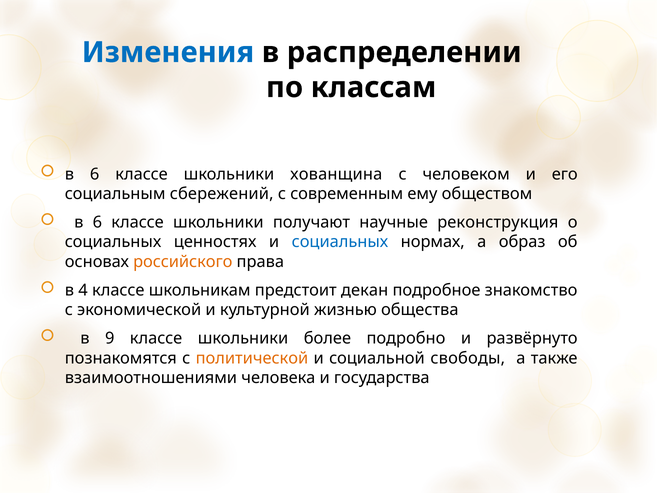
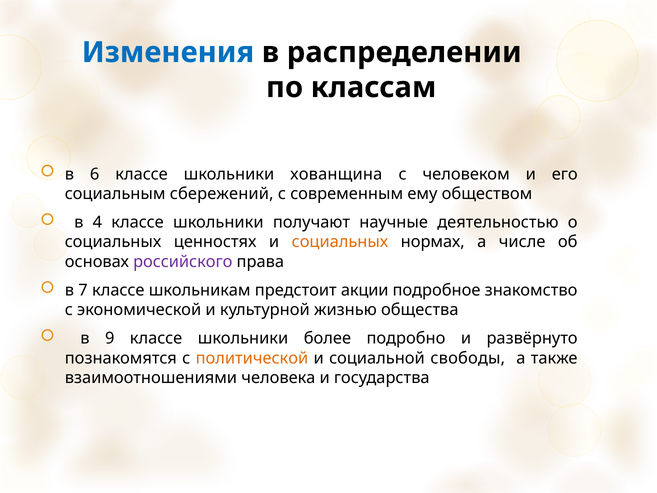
6: 6 -> 4 (97, 222)
реконструкция: реконструкция -> деятельностью (498, 222)
социальных colour: blue -> orange (340, 242)
образ: образ -> числе (522, 242)
российского colour: orange -> purple (183, 262)
4: 4 -> 7 (83, 290)
декан: декан -> акции (365, 290)
